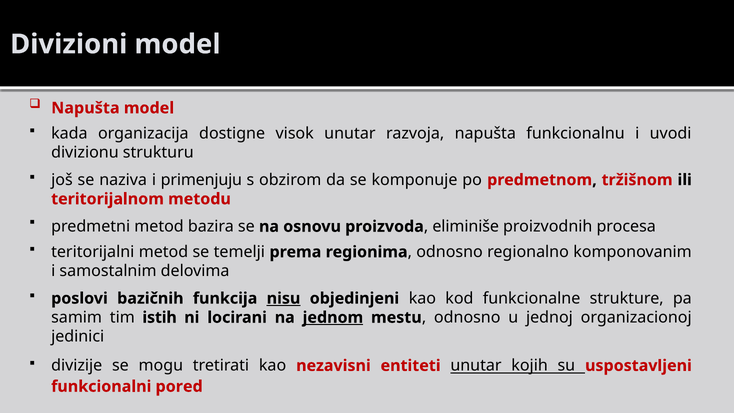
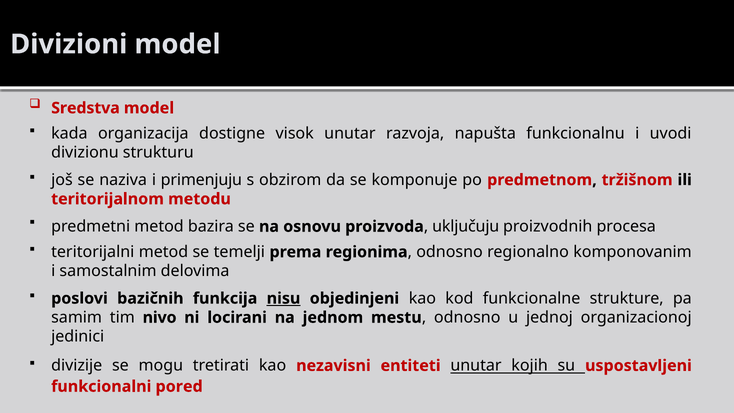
Napušta: Napušta -> Sredstva (85, 108)
eliminiše: eliminiše -> uključuju (466, 226)
istih: istih -> nivo (160, 317)
jednom underline: present -> none (333, 317)
